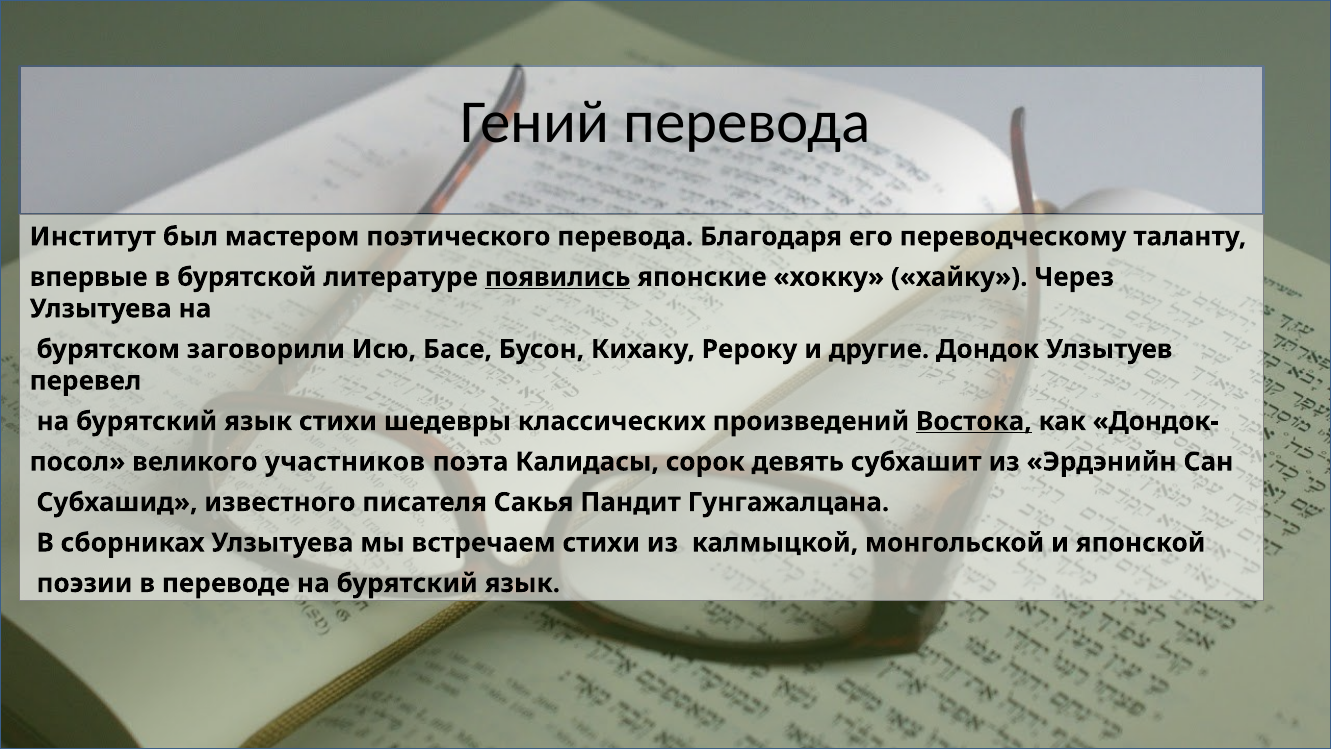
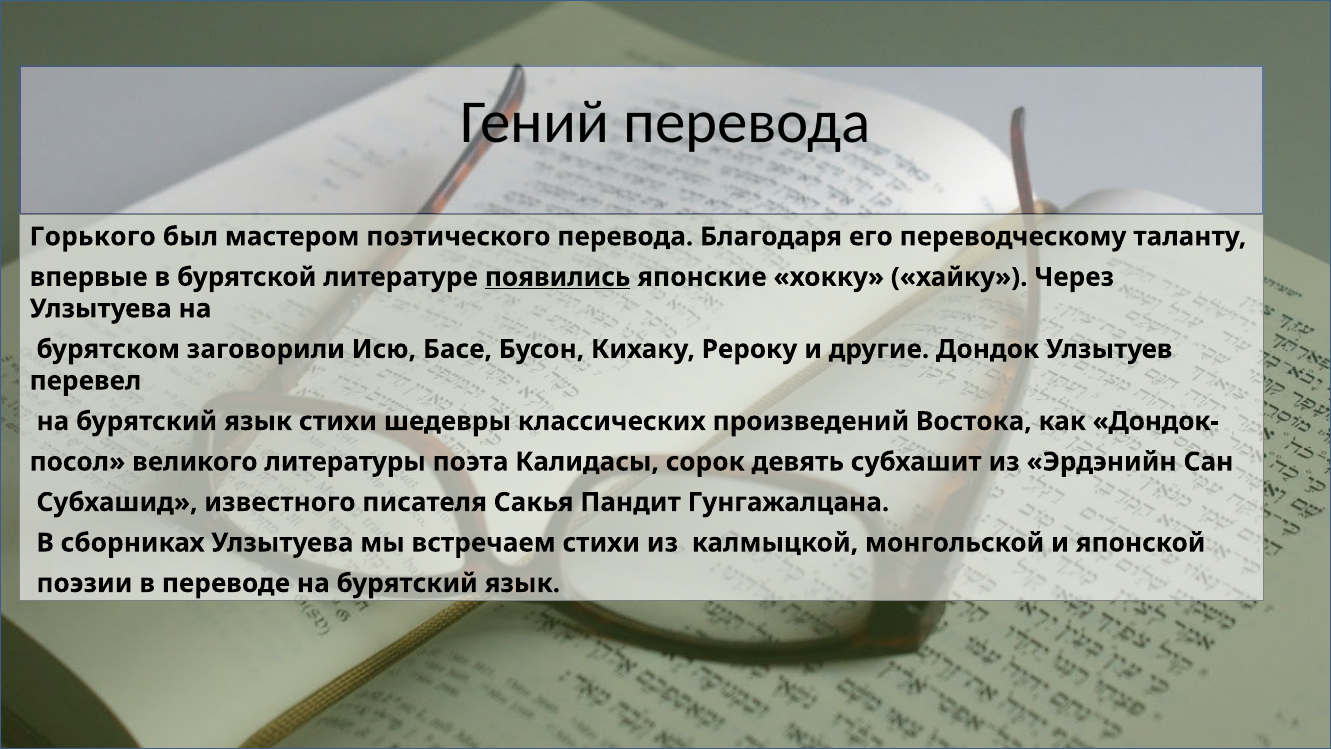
Институт: Институт -> Горького (93, 237)
Востока underline: present -> none (974, 421)
участников: участников -> литературы (345, 462)
